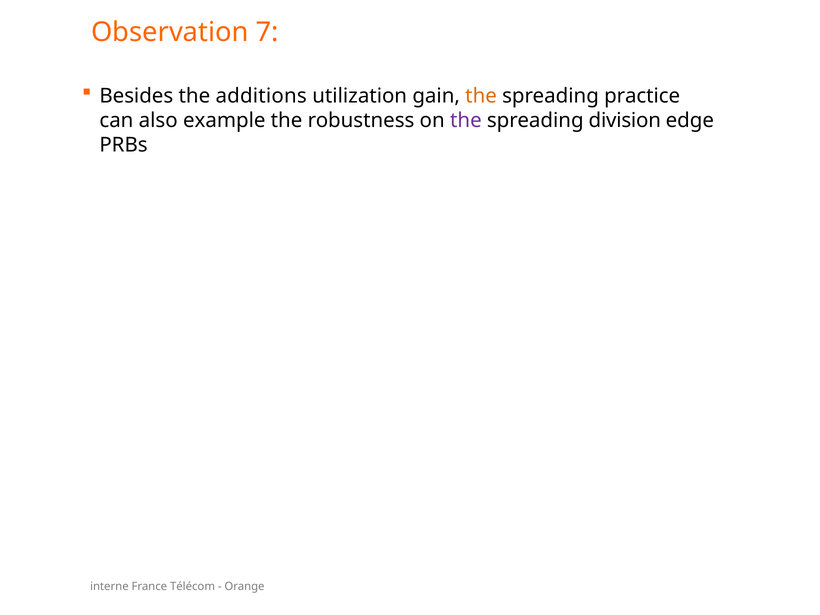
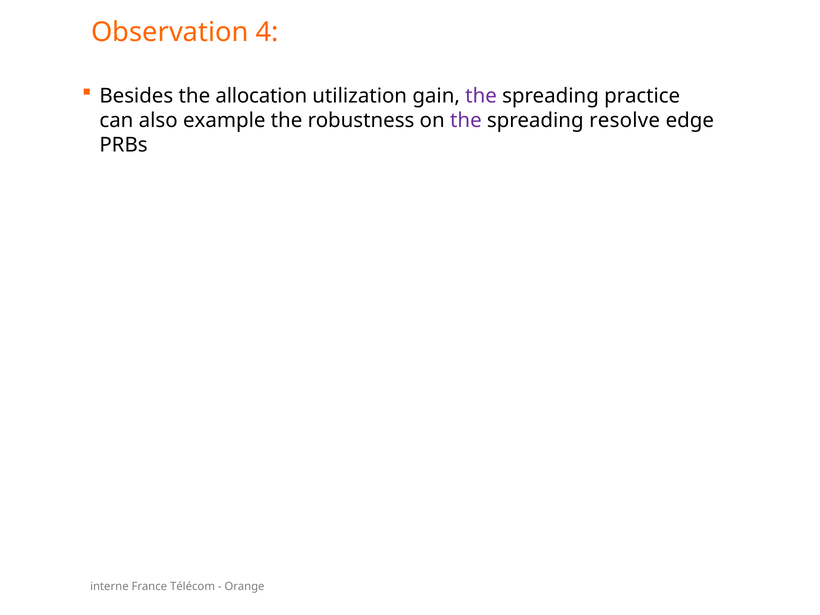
7: 7 -> 4 (267, 32)
additions: additions -> allocation (261, 96)
the colour: orange -> purple (481, 96)
division: division -> resolve (625, 120)
